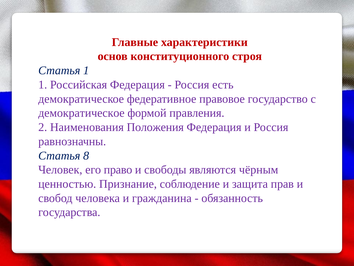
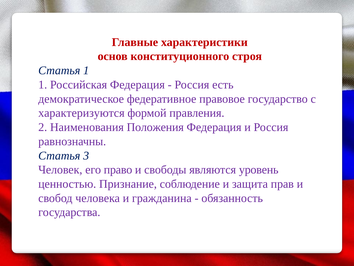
демократическое: демократическое -> характеризуются (81, 113)
8: 8 -> 3 (86, 155)
чёрным: чёрным -> уровень (259, 169)
